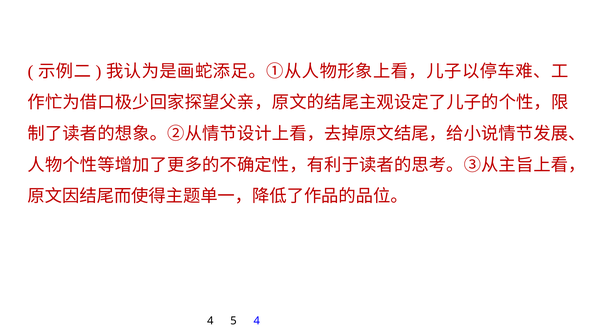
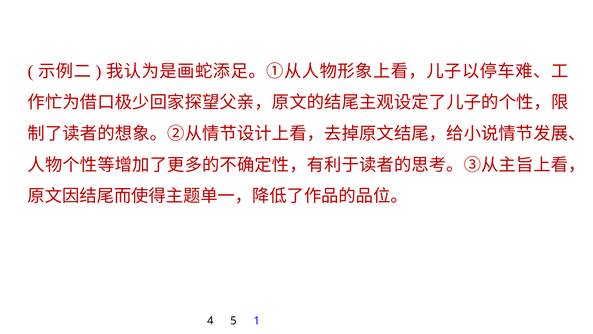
5 4: 4 -> 1 (257, 321)
